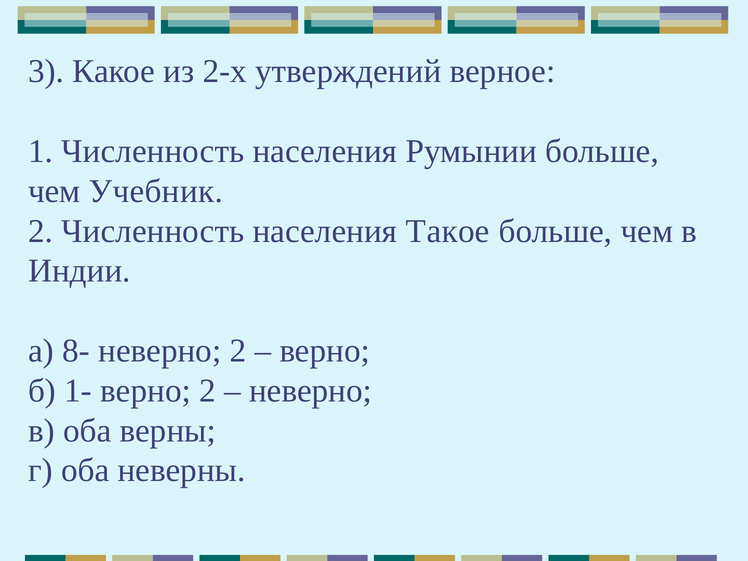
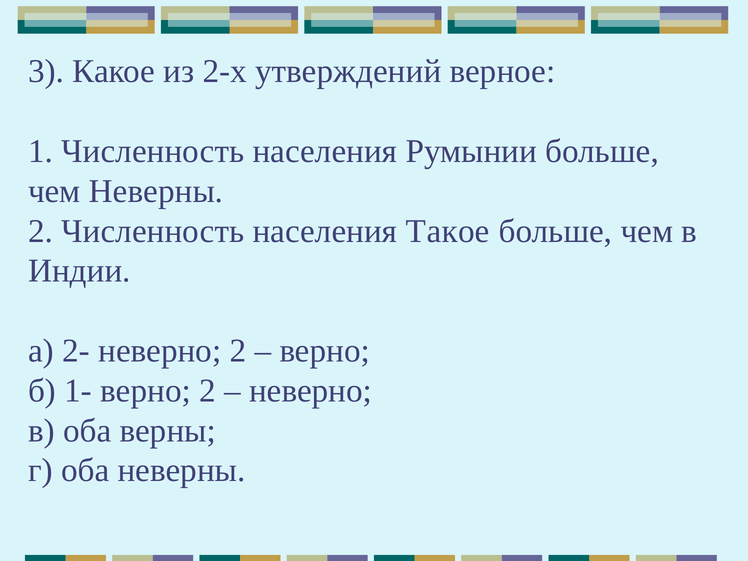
чем Учебник: Учебник -> Неверны (156, 191)
8-: 8- -> 2- (76, 351)
